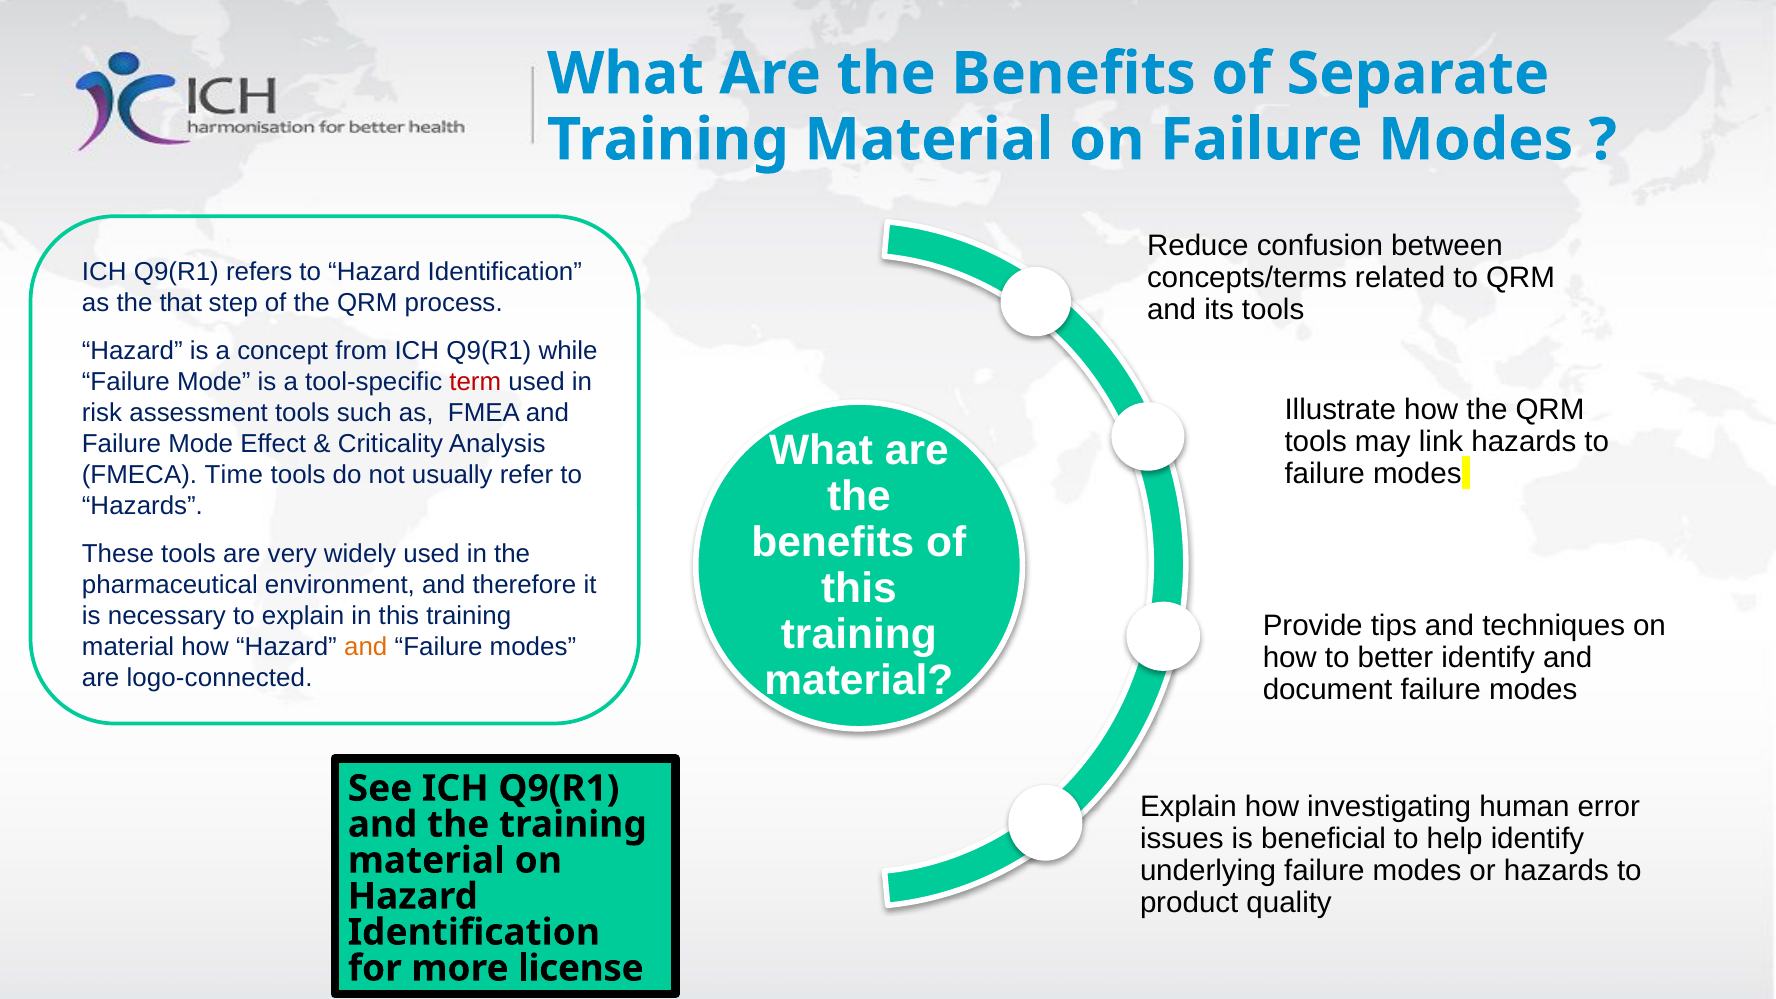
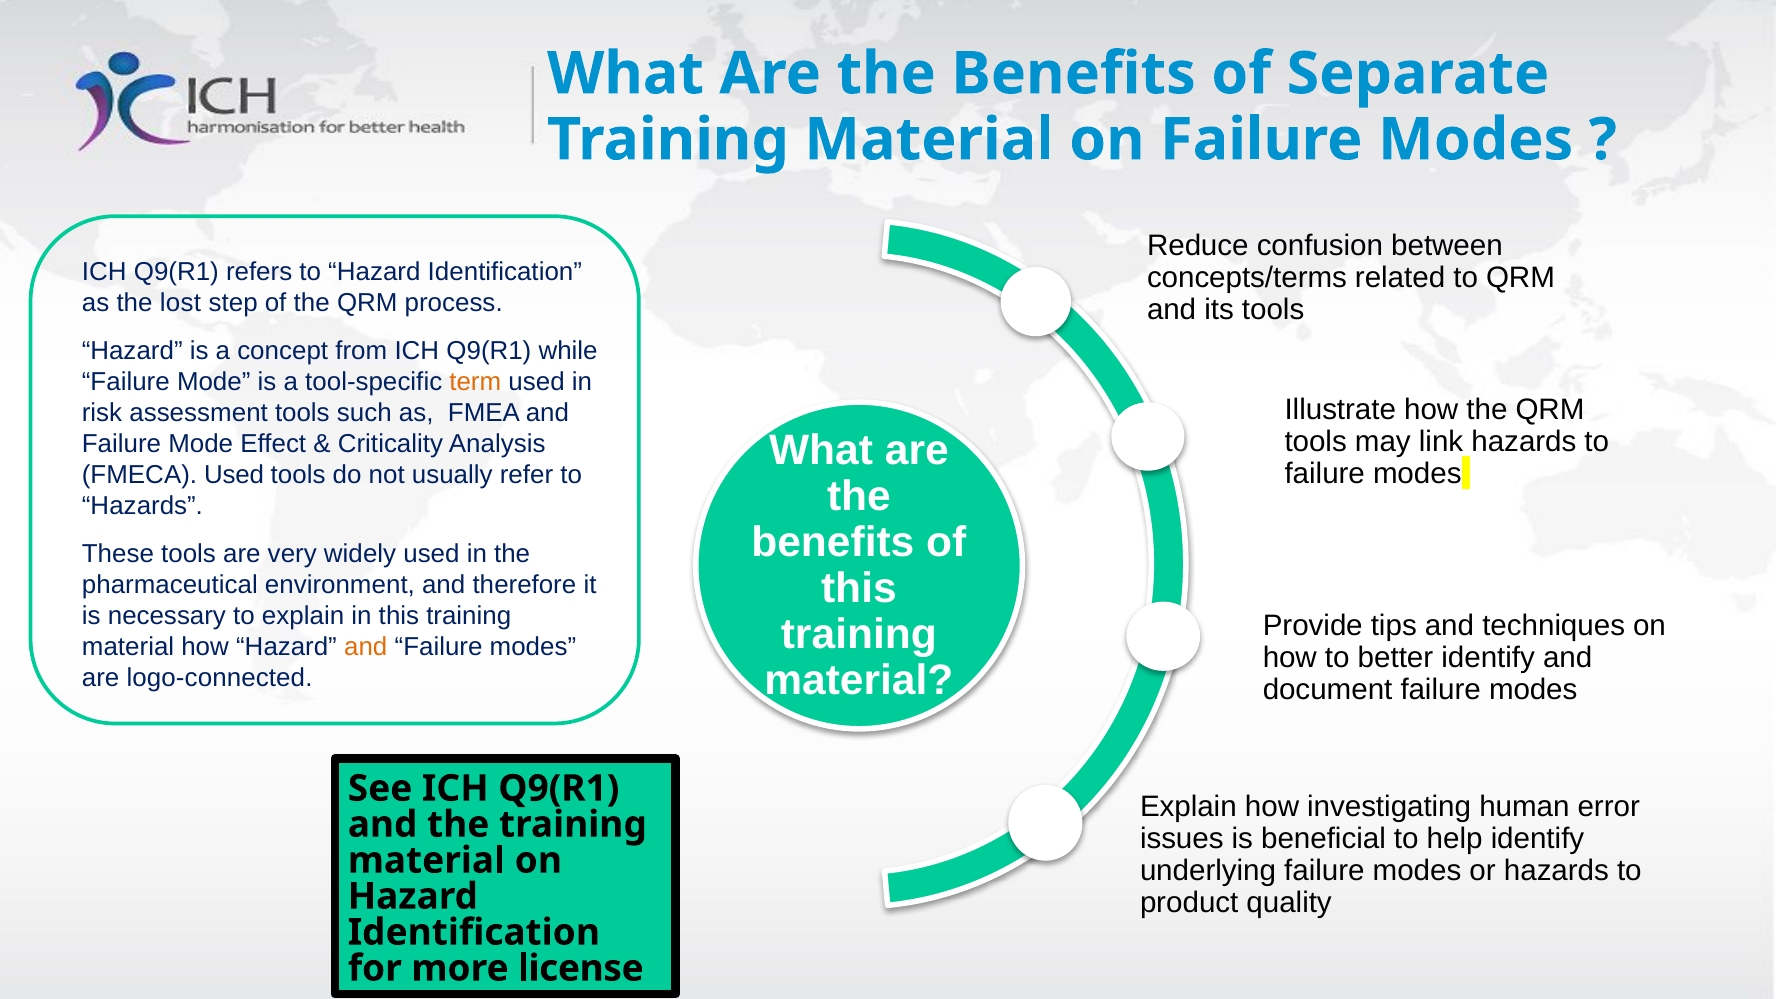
that: that -> lost (180, 303)
term colour: red -> orange (475, 382)
FMECA Time: Time -> Used (234, 475)
